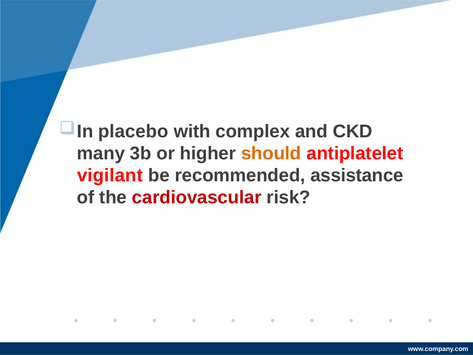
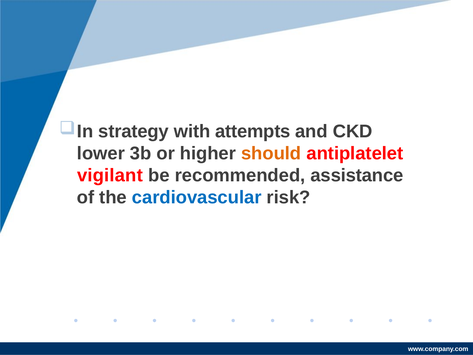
placebo: placebo -> strategy (134, 131)
complex: complex -> attempts (253, 131)
many: many -> lower (101, 153)
cardiovascular colour: red -> blue (197, 197)
